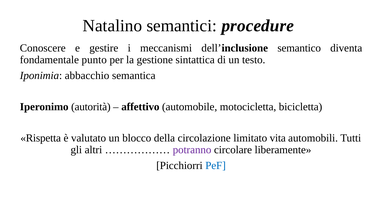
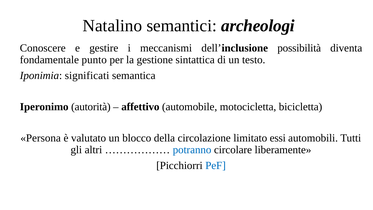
procedure: procedure -> archeologi (258, 26)
semantico: semantico -> possibilità (299, 48)
abbacchio: abbacchio -> significati (87, 75)
Rispetta: Rispetta -> Persona (41, 138)
vita: vita -> essi (278, 138)
potranno colour: purple -> blue (192, 150)
